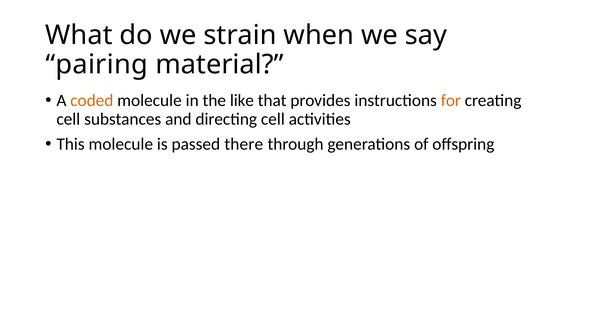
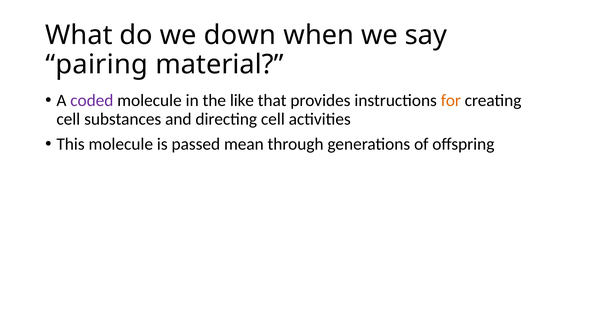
strain: strain -> down (240, 35)
coded colour: orange -> purple (92, 100)
there: there -> mean (244, 144)
